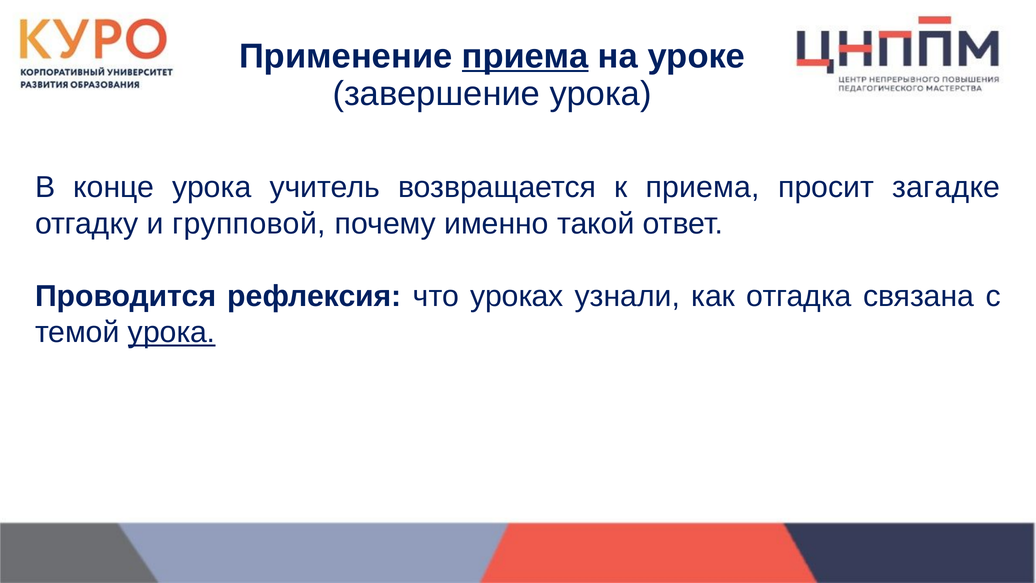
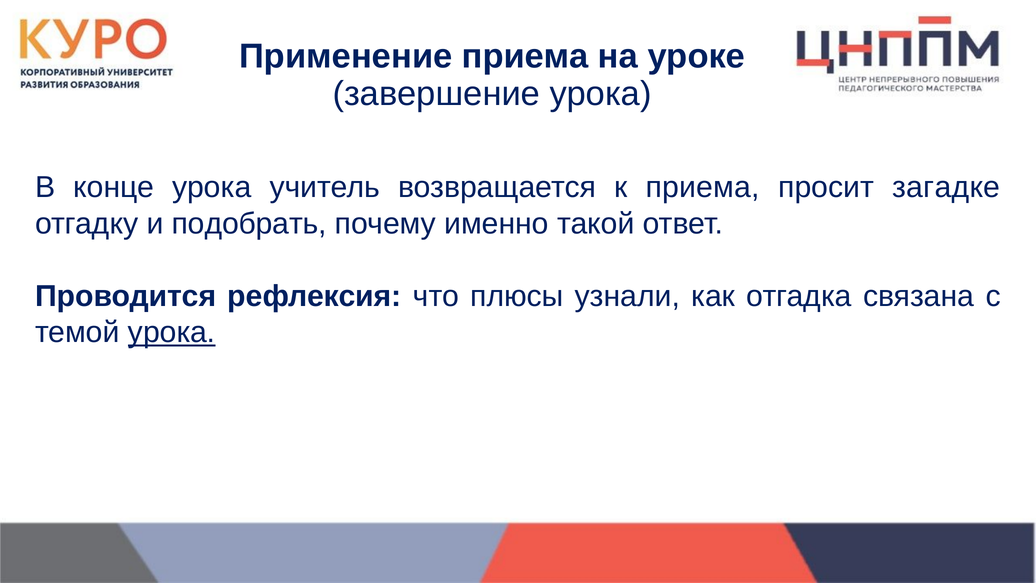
приема underline: present -> none (525, 56)
групповой: групповой -> подобрать (249, 223)
уроках: уроках -> плюсы (517, 296)
